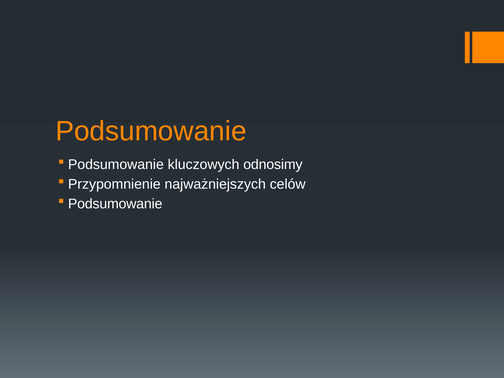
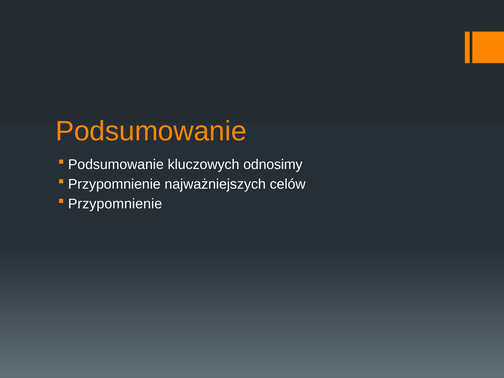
Podsumowanie: Podsumowanie -> Przypomnienie (115, 204)
